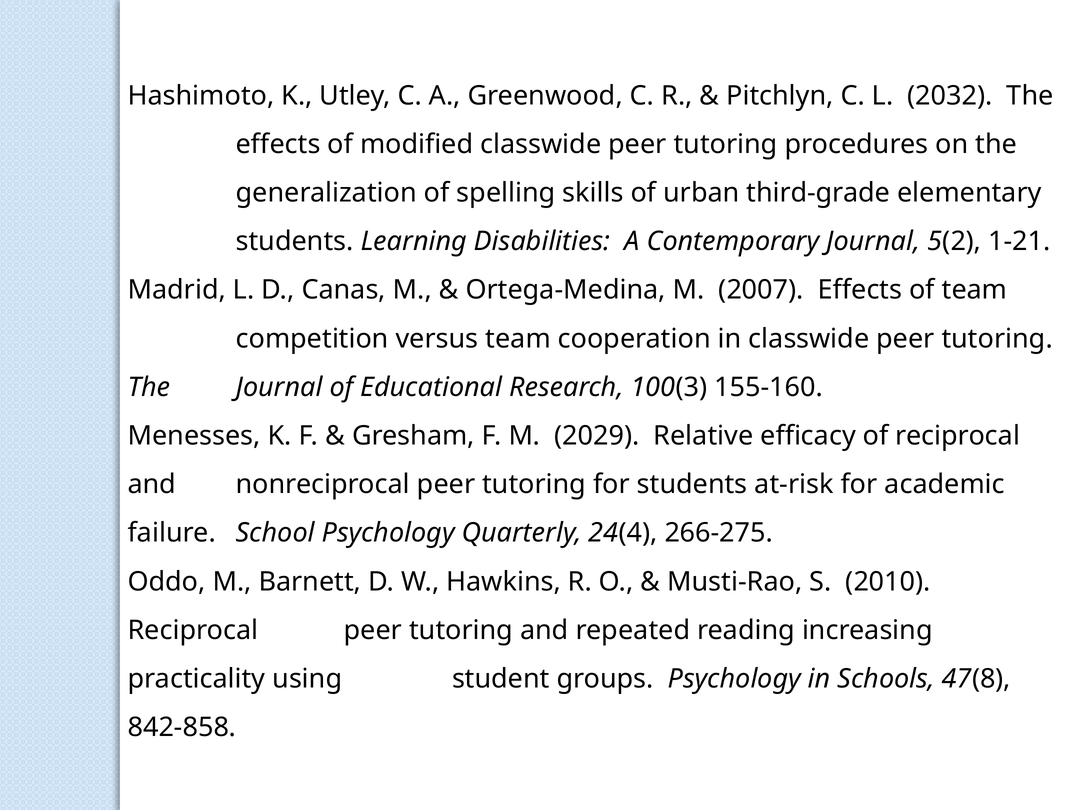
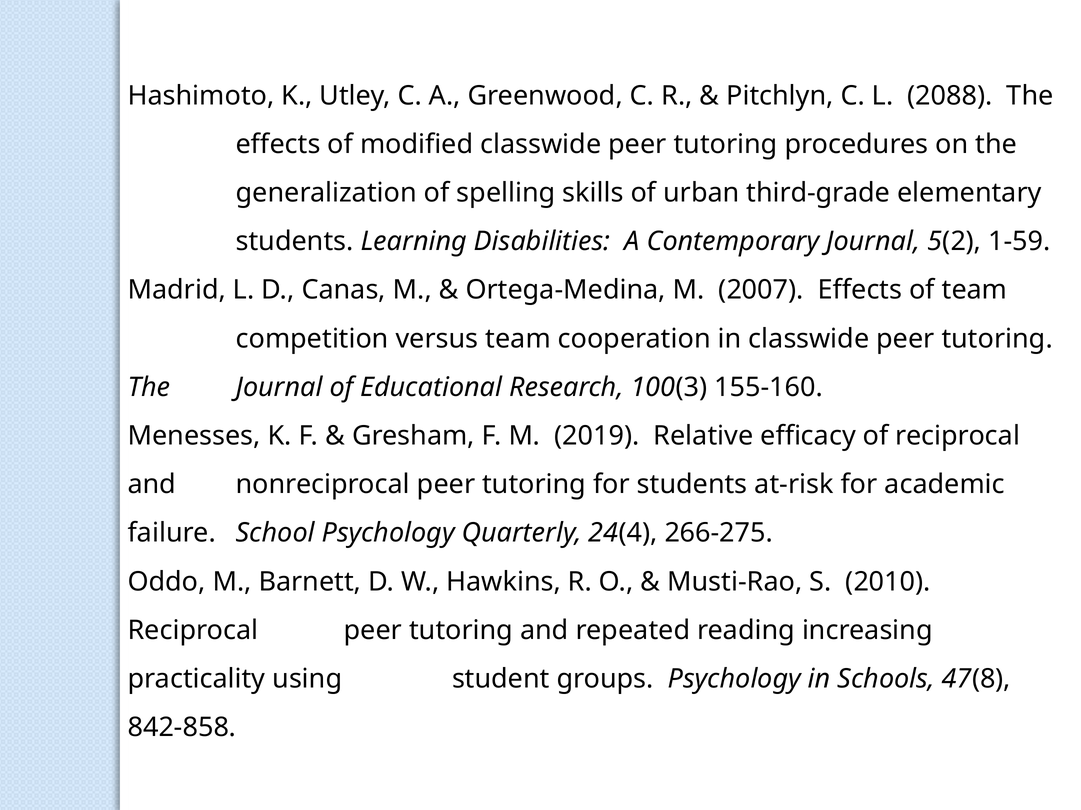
2032: 2032 -> 2088 (950, 96)
1-21: 1-21 -> 1-59 (1019, 242)
2029: 2029 -> 2019 (597, 436)
